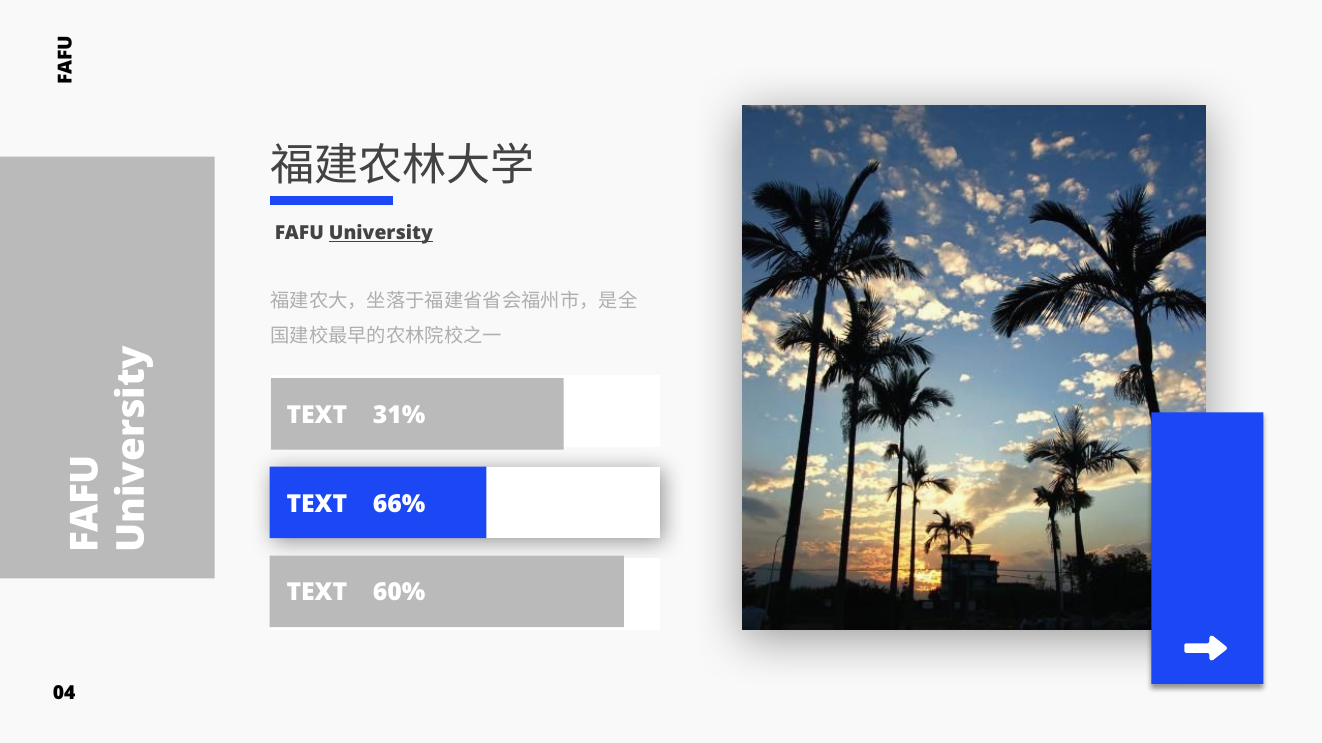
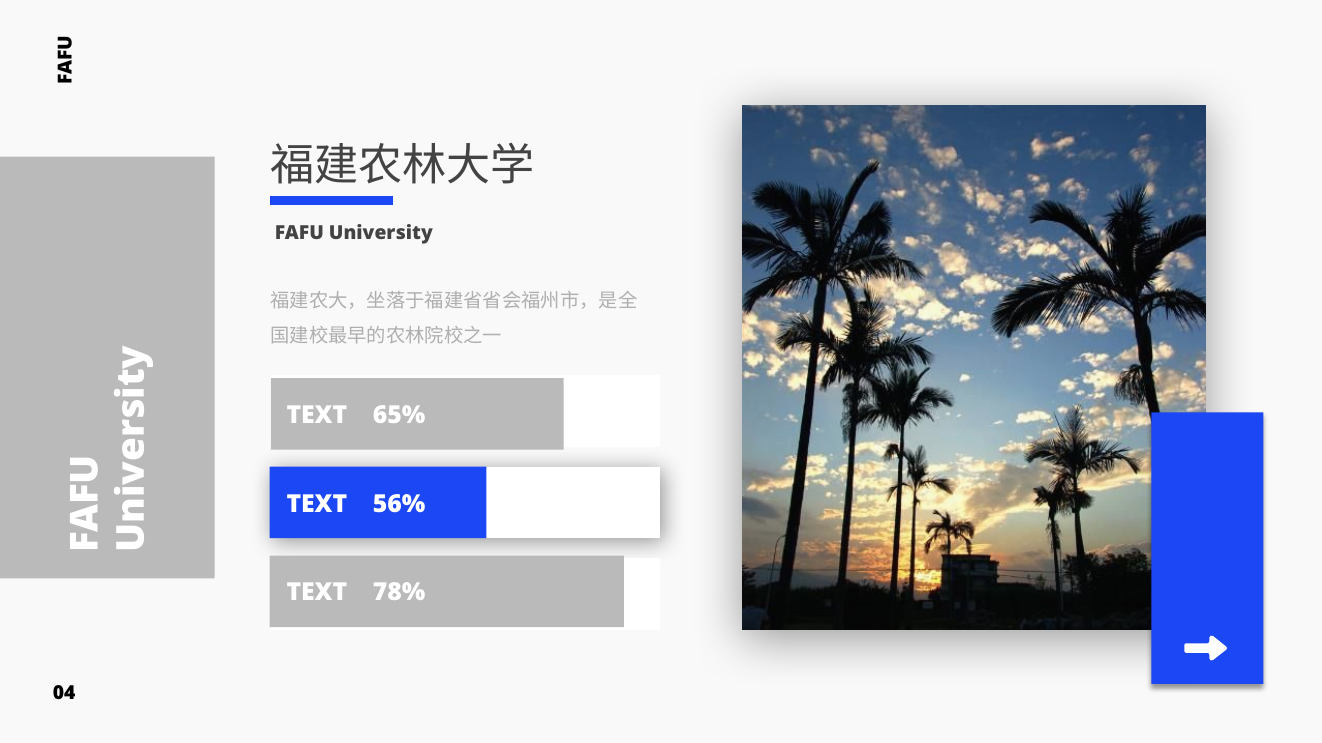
University underline: present -> none (381, 233)
31%: 31% -> 65% (399, 416)
66%: 66% -> 56% (399, 504)
60%: 60% -> 78% (399, 593)
